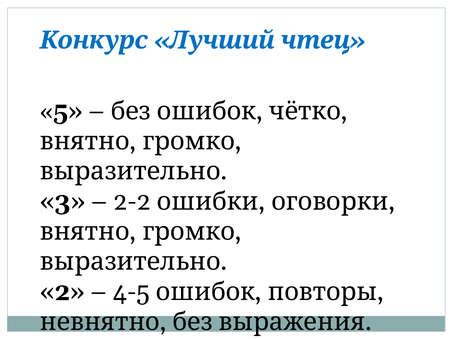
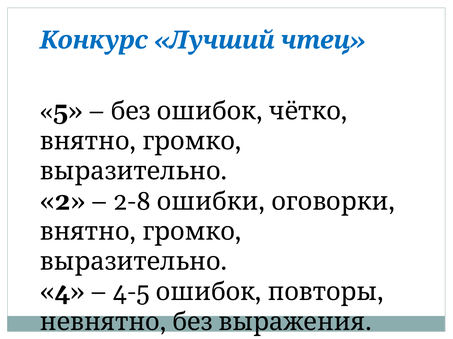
3: 3 -> 2 (62, 202)
2-2: 2-2 -> 2-8 (132, 202)
2: 2 -> 4 (62, 292)
